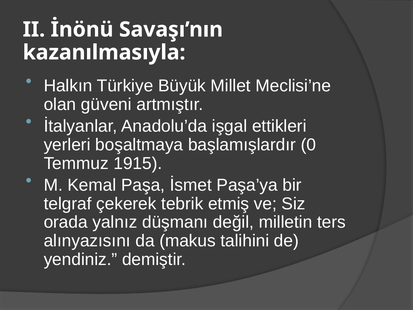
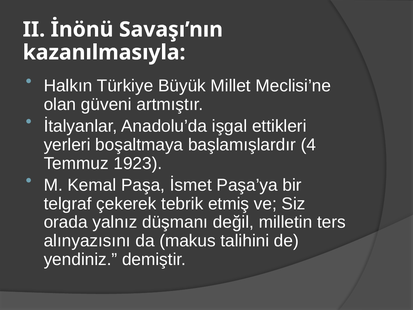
0: 0 -> 4 (308, 145)
1915: 1915 -> 1923 (138, 163)
